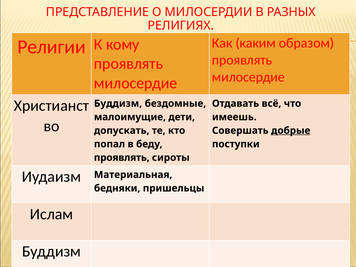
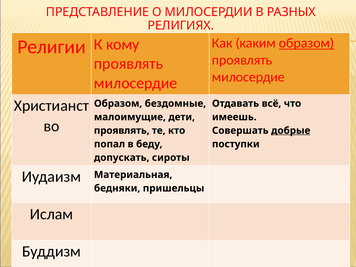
образом underline: none -> present (307, 43)
Буддизм: Буддизм -> Образом (118, 103)
допускать: допускать -> проявлять (122, 131)
проявлять: проявлять -> допускать (122, 158)
